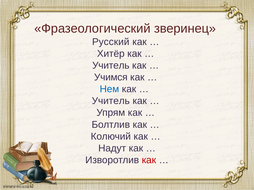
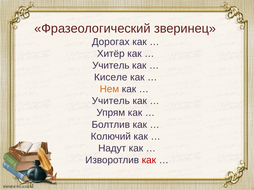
Русский: Русский -> Дорогах (111, 42)
Учимся: Учимся -> Киселе (111, 77)
Нем colour: blue -> orange (109, 89)
